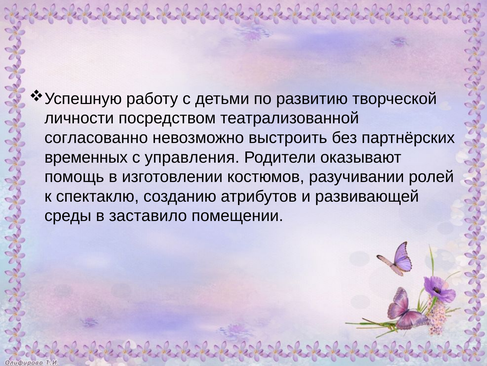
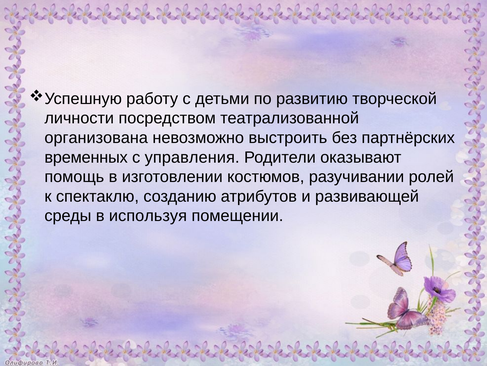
согласованно: согласованно -> организована (96, 138)
заставило: заставило -> используя (148, 215)
